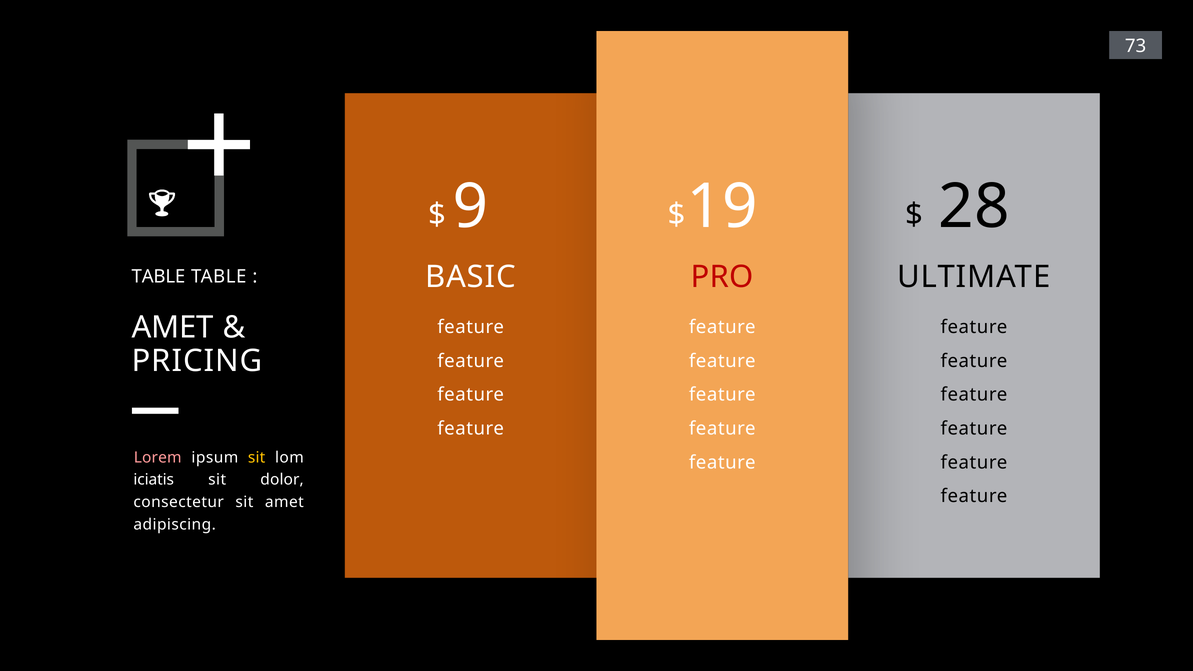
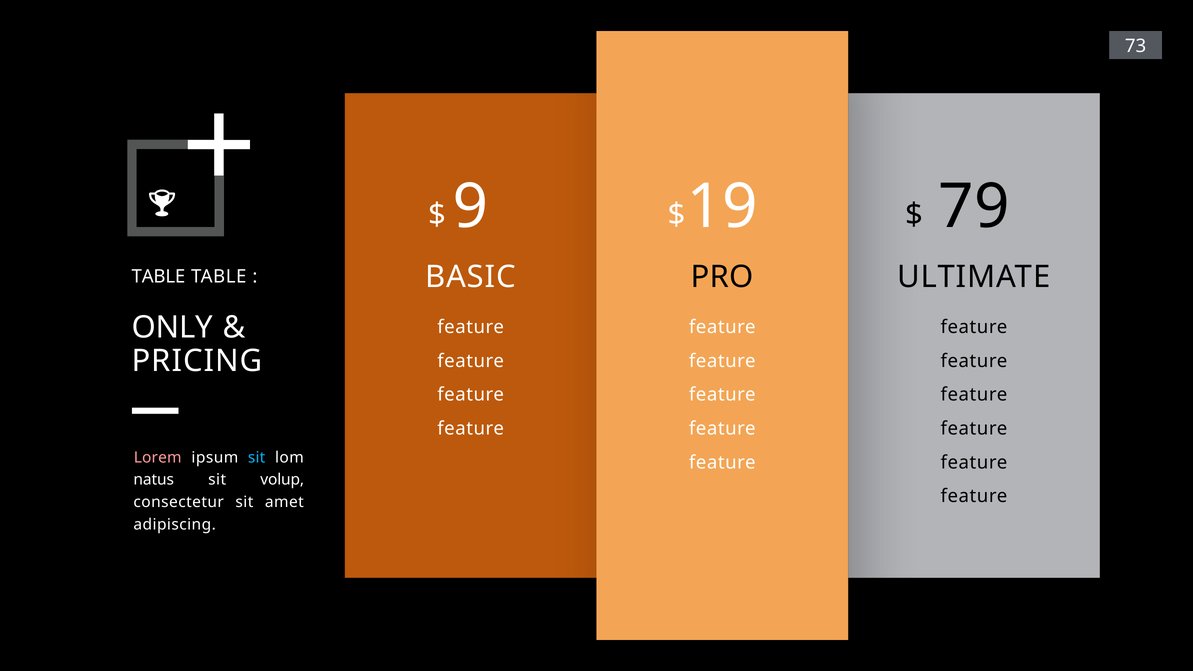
28: 28 -> 79 (974, 207)
PRO colour: red -> black (722, 277)
AMET: AMET -> ONLY (172, 328)
sit colour: yellow -> light blue (257, 458)
iciatis: iciatis -> natus (154, 480)
dolor: dolor -> volup (282, 480)
